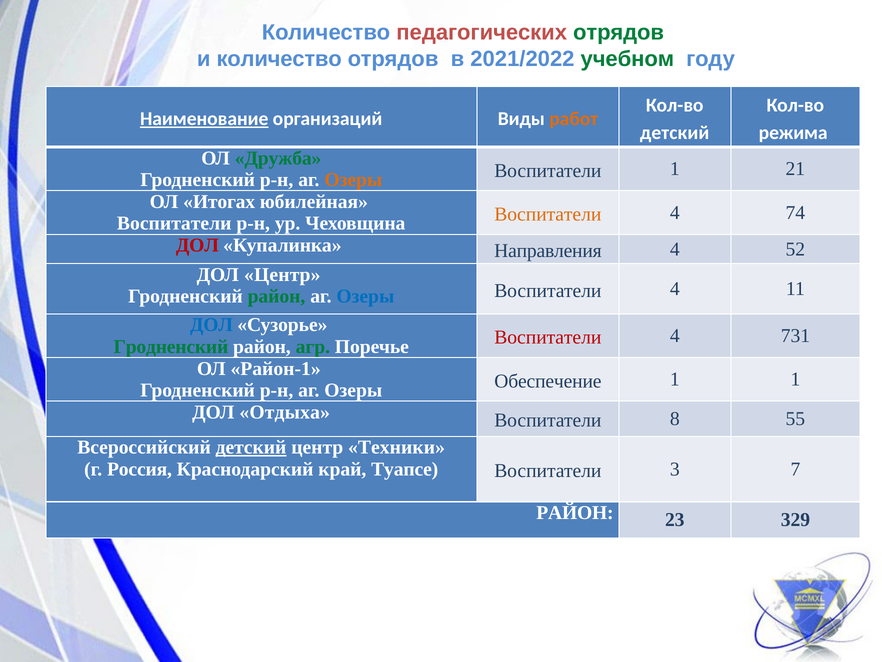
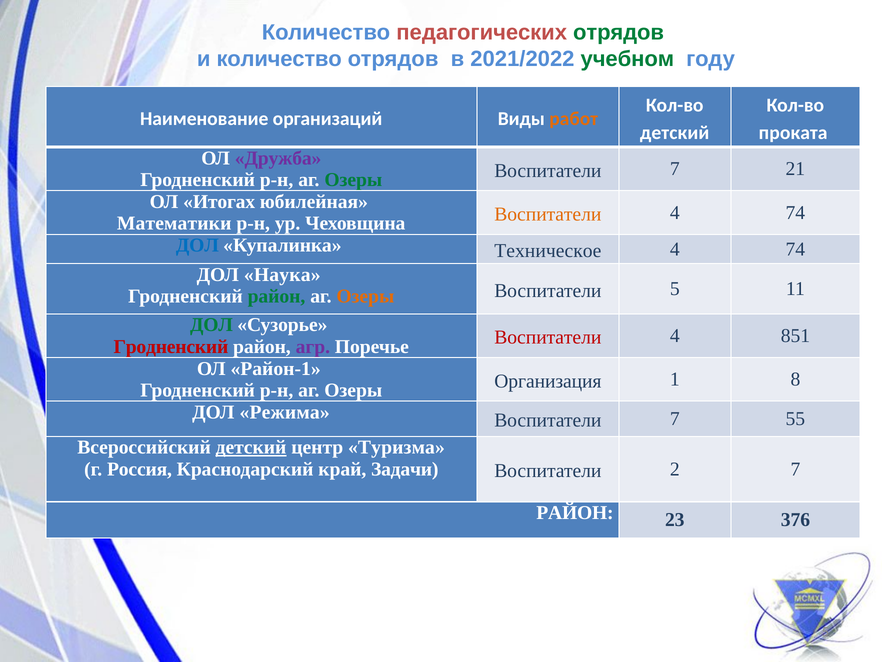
Наименование underline: present -> none (204, 119)
режима: режима -> проката (793, 133)
Дружба colour: green -> purple (278, 158)
Озеры colour: orange -> green (353, 180)
1: 1 -> 7 (675, 169)
Воспитатели: Воспитатели -> Математики (174, 223)
ДОЛ colour: red -> blue (197, 245)
Направления: Направления -> Техническое (548, 251)
52: 52 -> 74 (795, 249)
ДОЛ Центр: Центр -> Наука (282, 274)
Озеры colour: blue -> orange (365, 296)
4: 4 -> 5 (675, 289)
ДОЛ colour: blue -> green (211, 325)
Гродненский colour: green -> red (171, 346)
агр colour: green -> purple (313, 346)
731: 731 -> 851 (795, 336)
Обеспечение: Обеспечение -> Организация (548, 381)
1 1: 1 -> 8 (795, 379)
Отдыха: Отдыха -> Режима (285, 412)
8: 8 -> 7 (675, 419)
Техники: Техники -> Туризма (396, 447)
Туапсе: Туапсе -> Задачи (405, 469)
3: 3 -> 2 (675, 469)
329: 329 -> 376 (795, 520)
